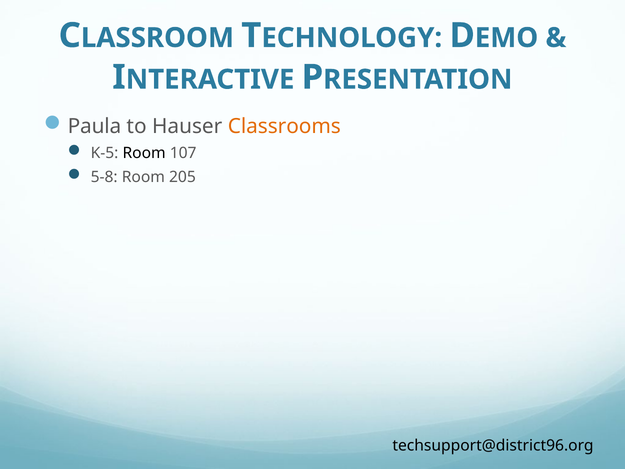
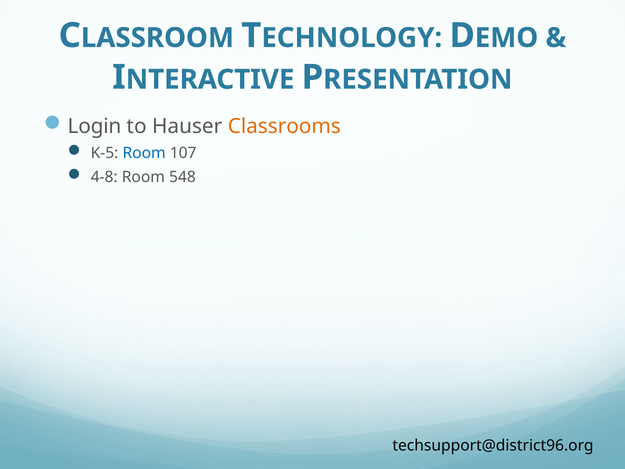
Paula: Paula -> Login (94, 126)
Room colour: black -> blue (144, 153)
5-8: 5-8 -> 4-8 (104, 177)
205: 205 -> 548 (182, 177)
